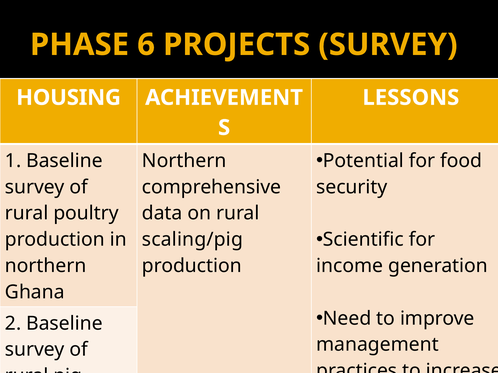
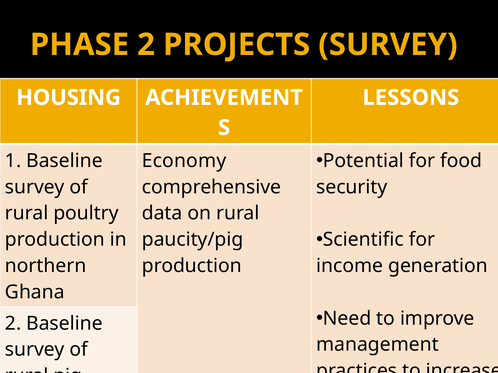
PHASE 6: 6 -> 2 (146, 45)
Northern: Northern -> Economy (184, 161)
scaling/pig: scaling/pig -> paucity/pig (193, 240)
